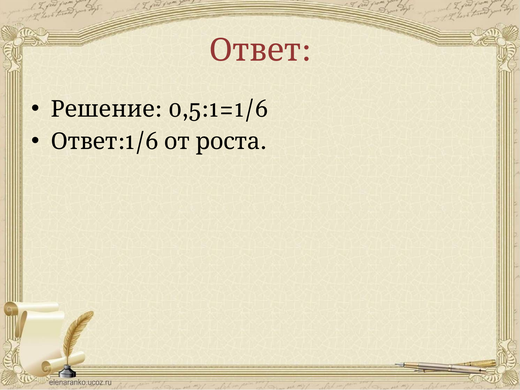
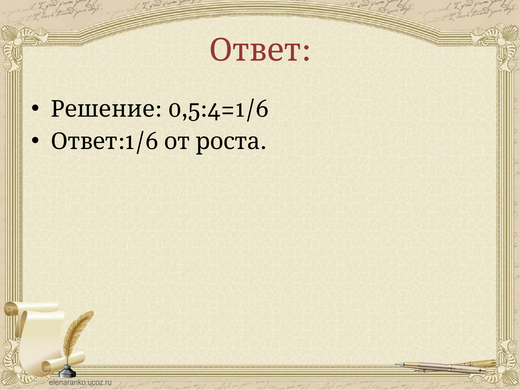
0,5:1=1/6: 0,5:1=1/6 -> 0,5:4=1/6 (218, 109)
